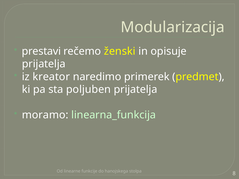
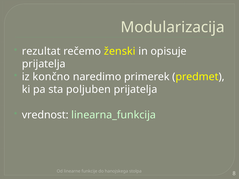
prestavi: prestavi -> rezultat (41, 51)
kreator: kreator -> končno (51, 77)
moramo: moramo -> vrednost (45, 115)
